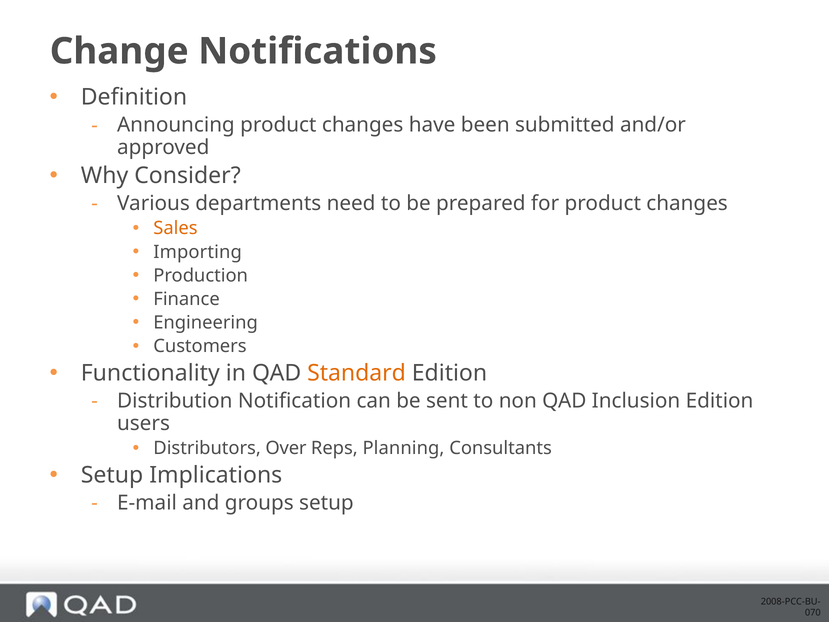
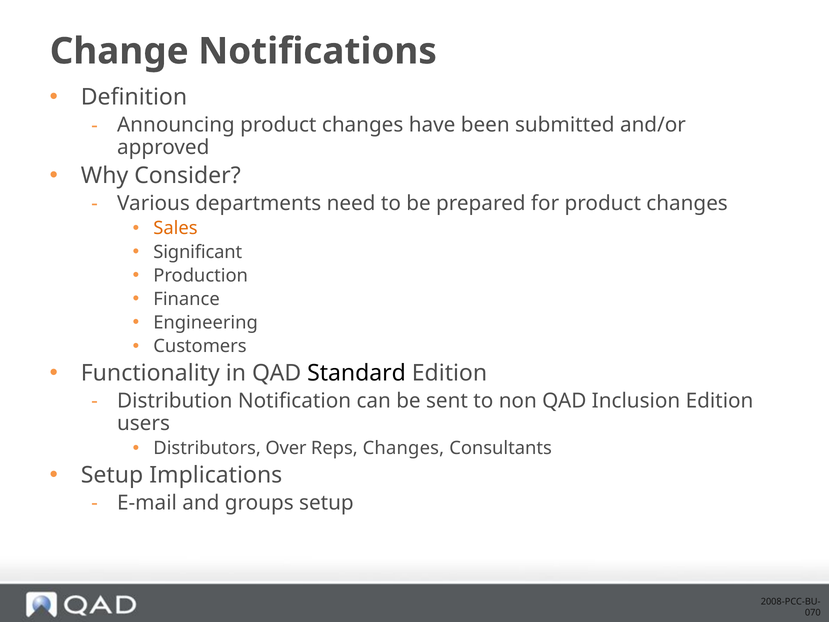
Importing: Importing -> Significant (198, 252)
Standard colour: orange -> black (356, 373)
Reps Planning: Planning -> Changes (403, 448)
